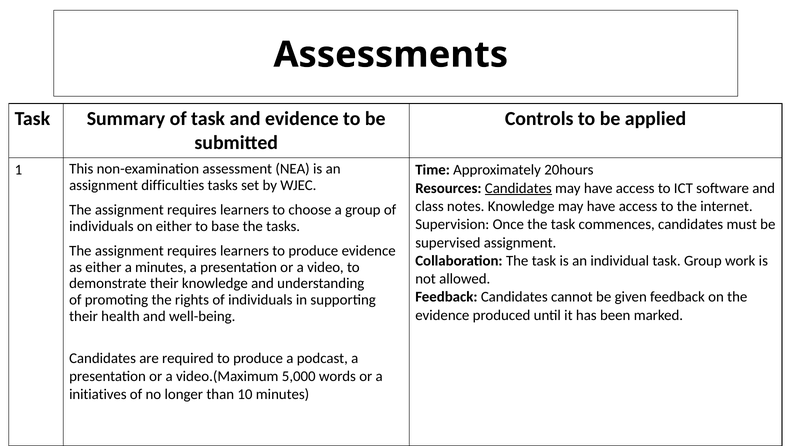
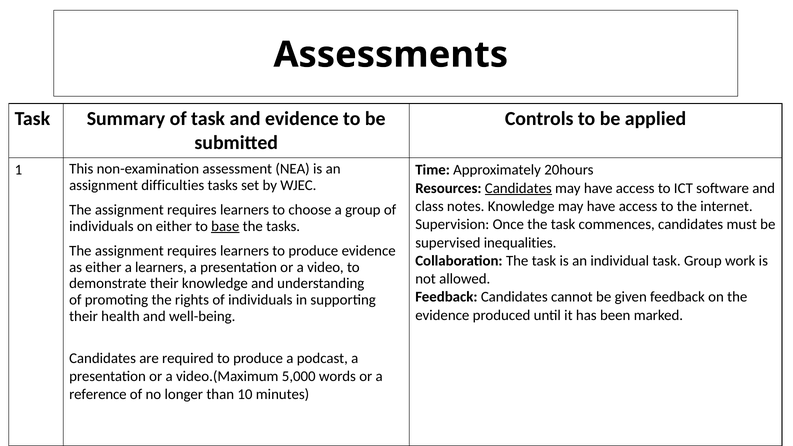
base underline: none -> present (225, 226)
supervised assignment: assignment -> inequalities (520, 243)
a minutes: minutes -> learners (161, 267)
initiatives: initiatives -> reference (98, 395)
